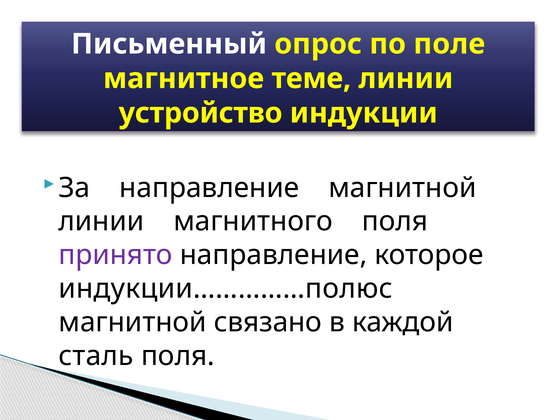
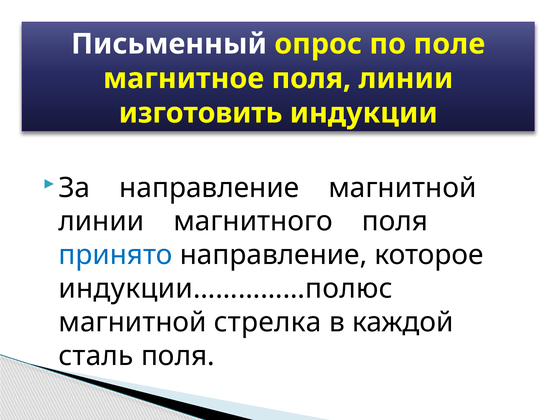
магнитное теме: теме -> поля (311, 79)
устройство: устройство -> изготовить (201, 113)
принято colour: purple -> blue (116, 255)
связано: связано -> стрелка (268, 322)
